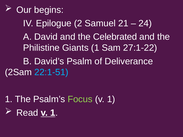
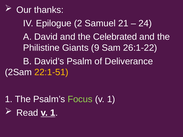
begins: begins -> thanks (49, 10)
Giants 1: 1 -> 9 (95, 48)
27:1-22: 27:1-22 -> 26:1-22 (140, 48)
22:1-51 colour: light blue -> yellow (51, 72)
